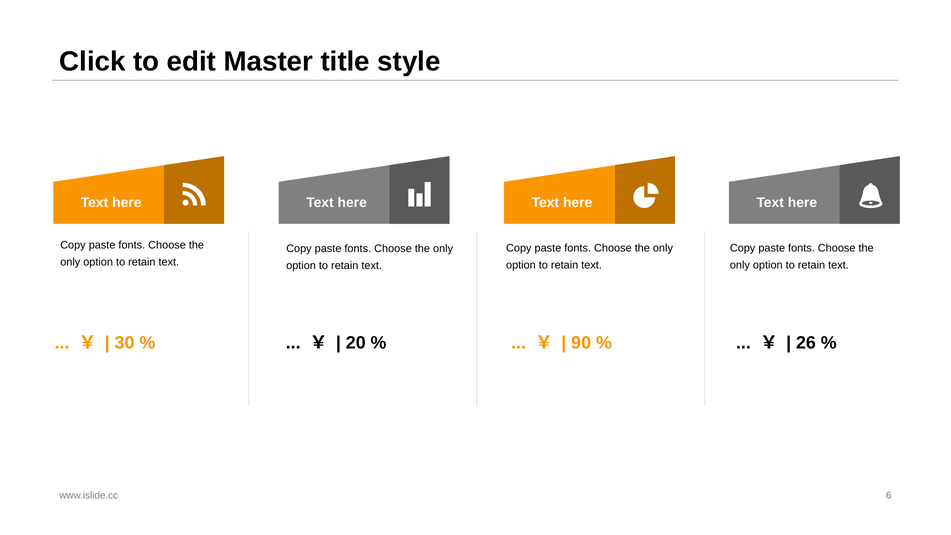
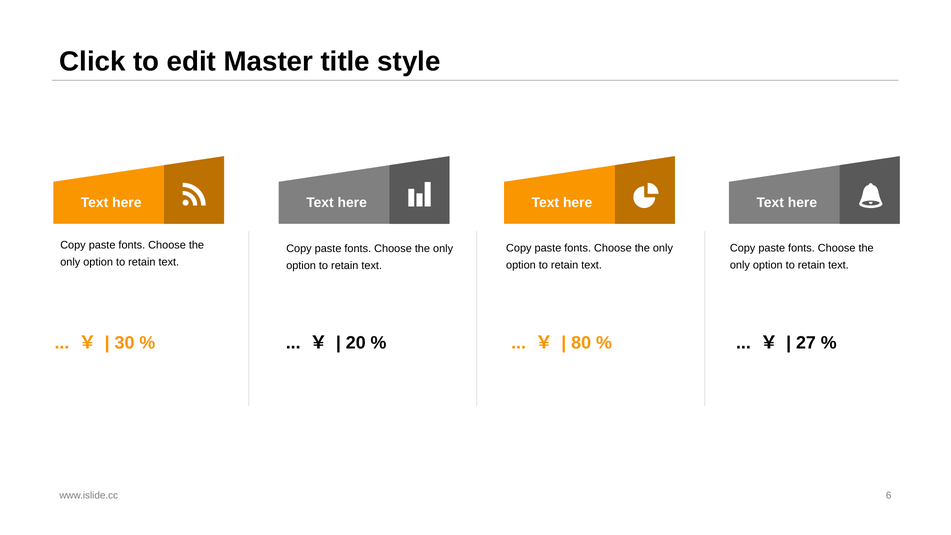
90: 90 -> 80 (581, 343)
26: 26 -> 27 (806, 343)
